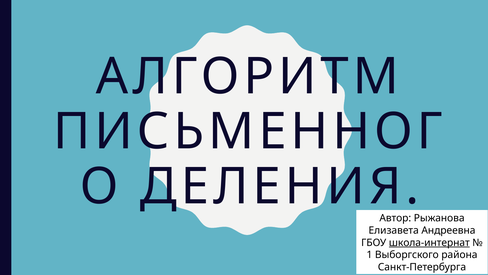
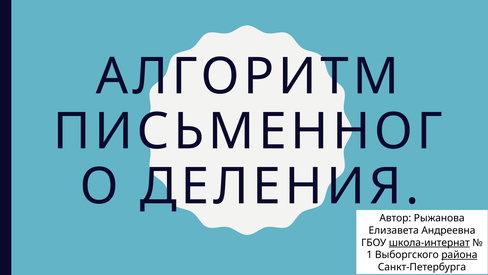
района underline: none -> present (459, 254)
